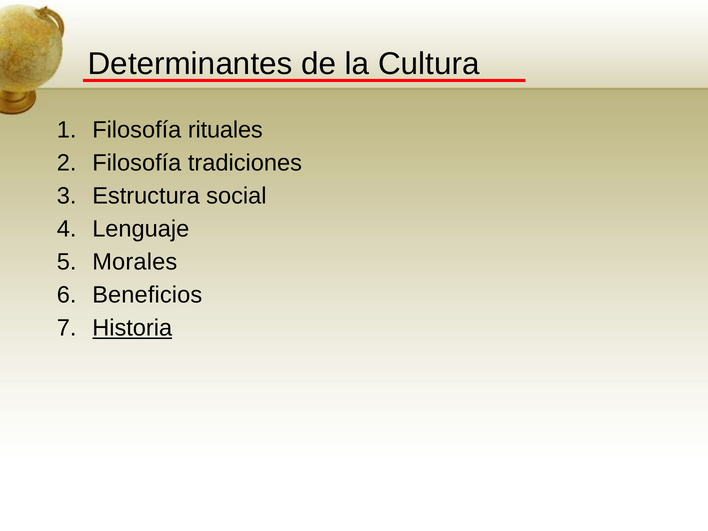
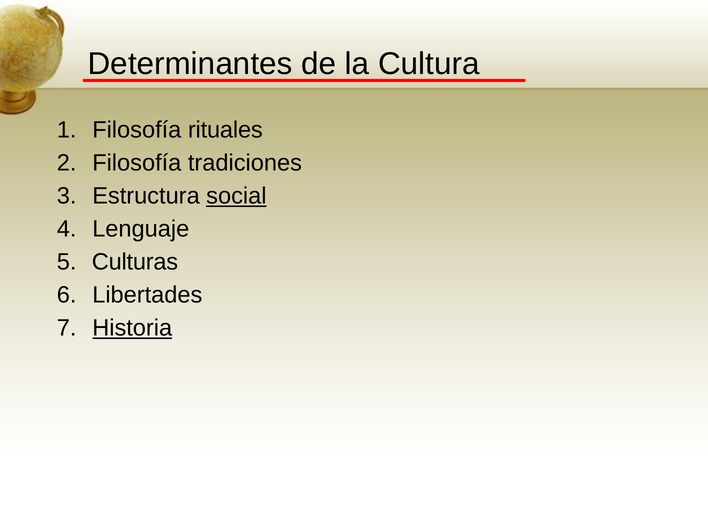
social underline: none -> present (236, 196)
Morales: Morales -> Culturas (135, 262)
Beneficios: Beneficios -> Libertades (147, 295)
